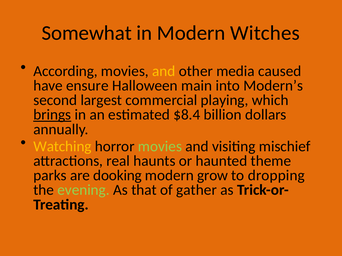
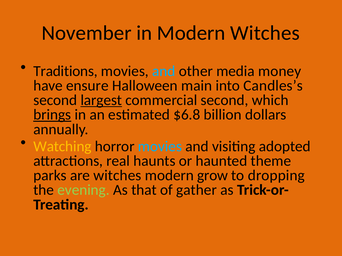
Somewhat: Somewhat -> November (87, 33)
According: According -> Traditions (66, 71)
and colour: yellow -> light blue (164, 71)
caused: caused -> money (280, 71)
Modern’s: Modern’s -> Candles’s (273, 86)
largest underline: none -> present (101, 100)
commercial playing: playing -> second (225, 100)
$8.4: $8.4 -> $6.8 (187, 115)
movies colour: light green -> light blue (160, 147)
mischief: mischief -> adopted (285, 147)
are dooking: dooking -> witches (117, 176)
